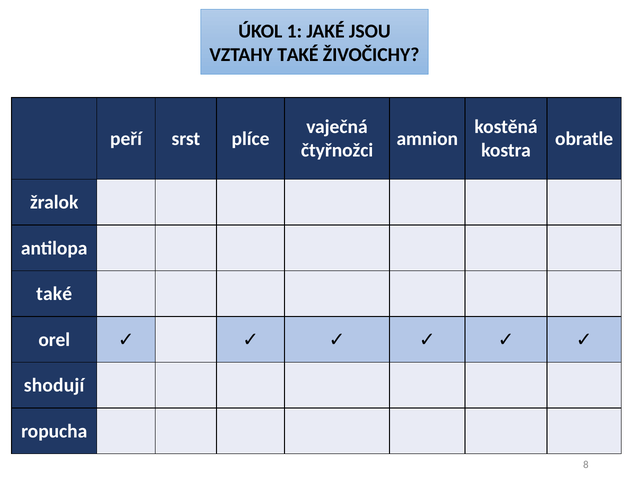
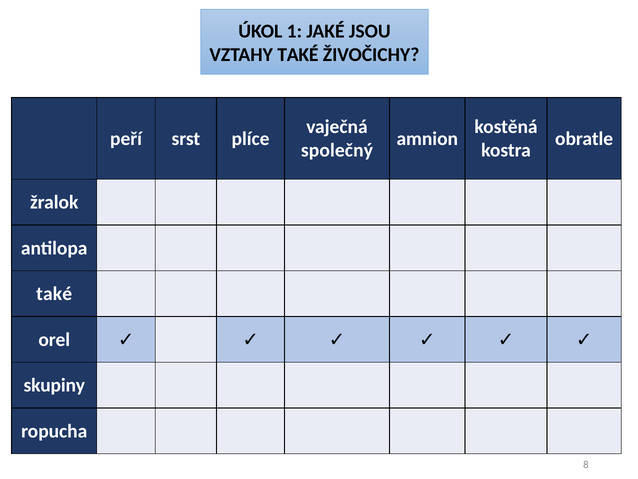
čtyřnožci: čtyřnožci -> společný (337, 150)
shodují: shodují -> skupiny (54, 385)
